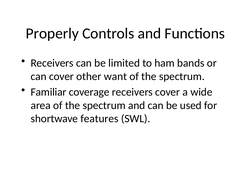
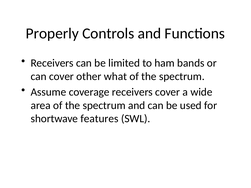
want: want -> what (115, 76)
Familiar: Familiar -> Assume (48, 92)
